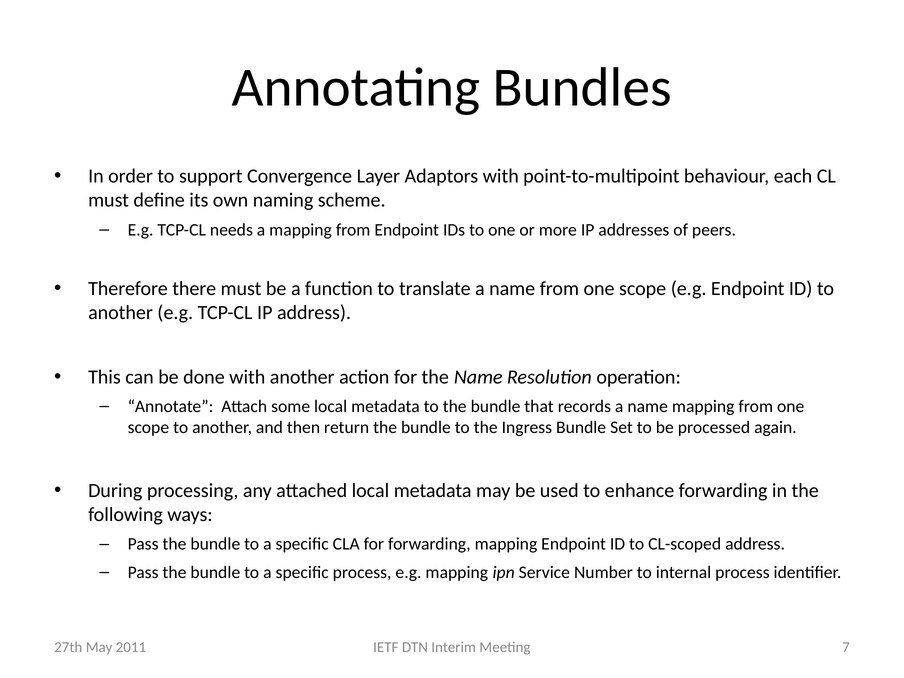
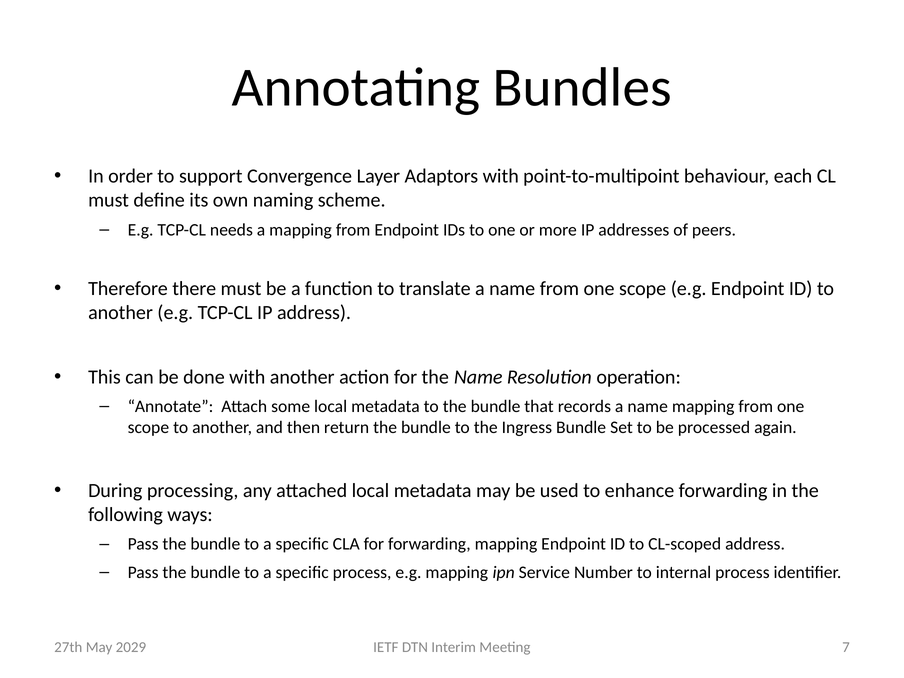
2011: 2011 -> 2029 (131, 647)
